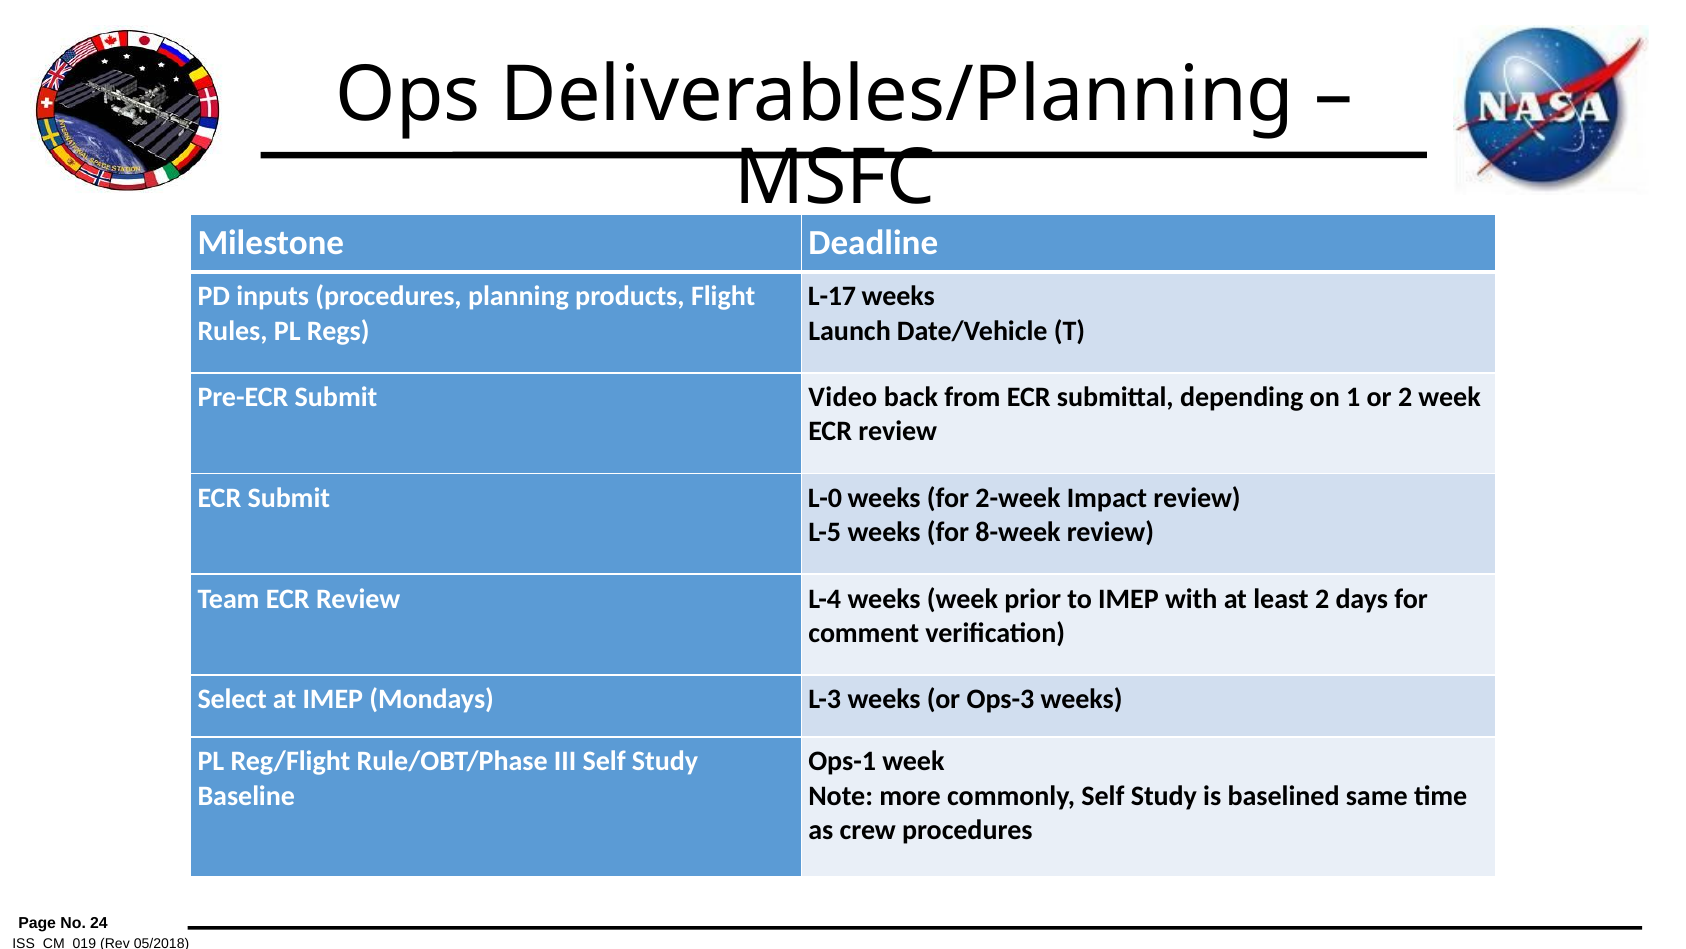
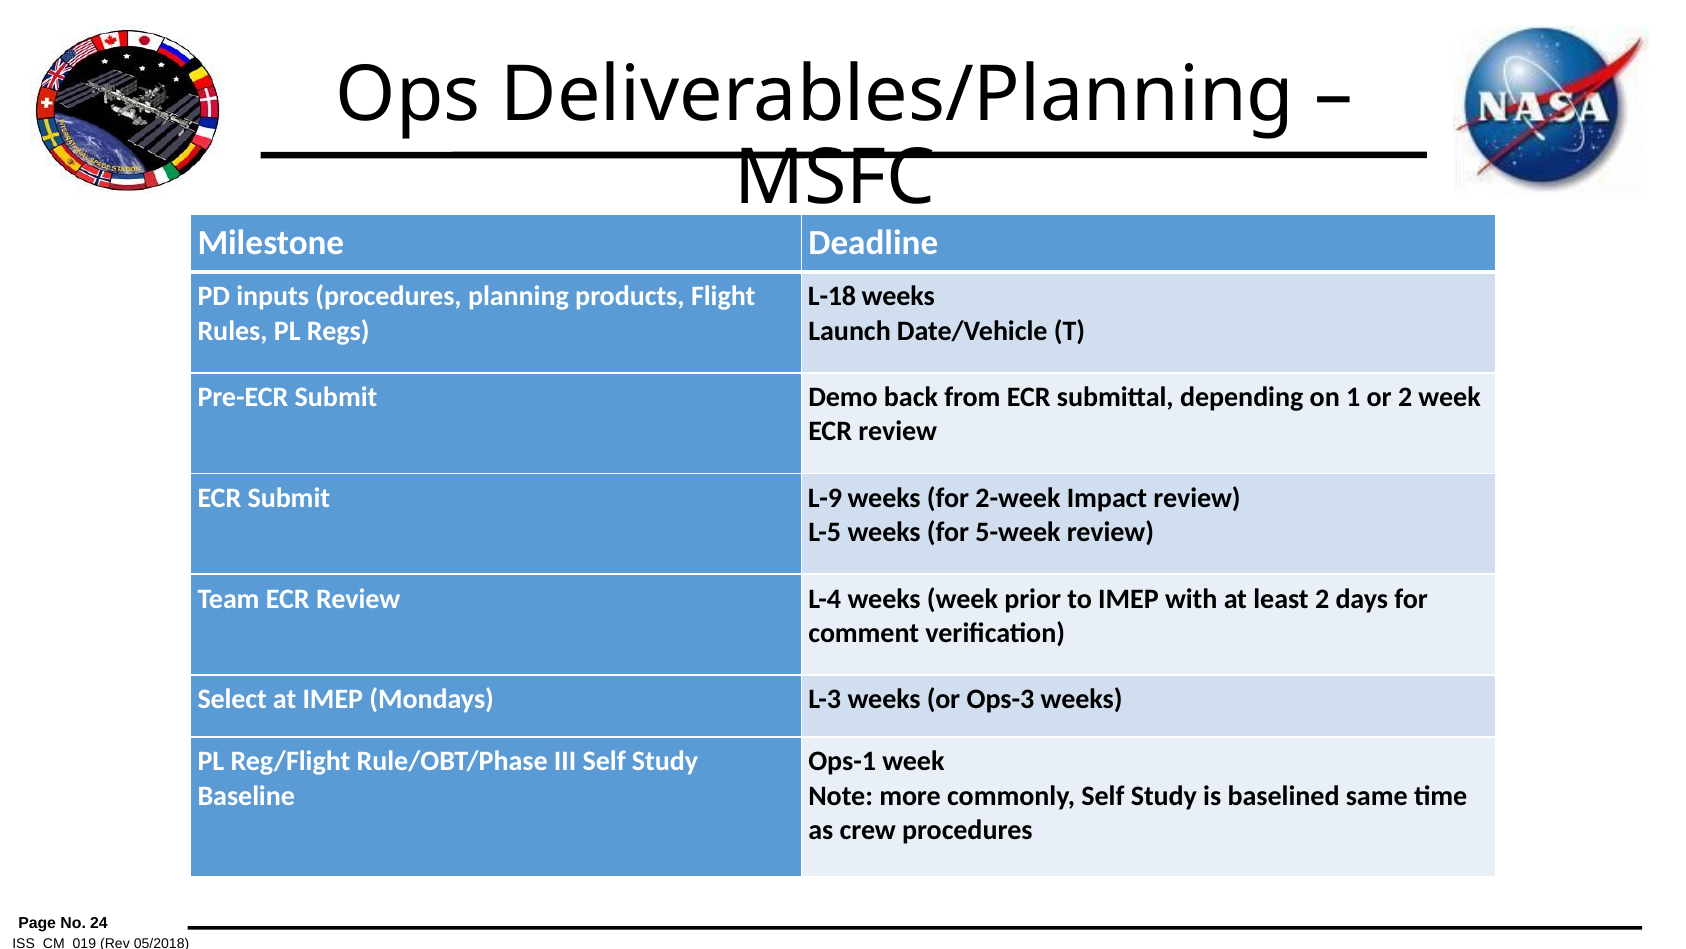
L-17: L-17 -> L-18 (832, 296)
Video: Video -> Demo (843, 397)
L-0: L-0 -> L-9 (825, 498)
8-week: 8-week -> 5-week (1018, 532)
